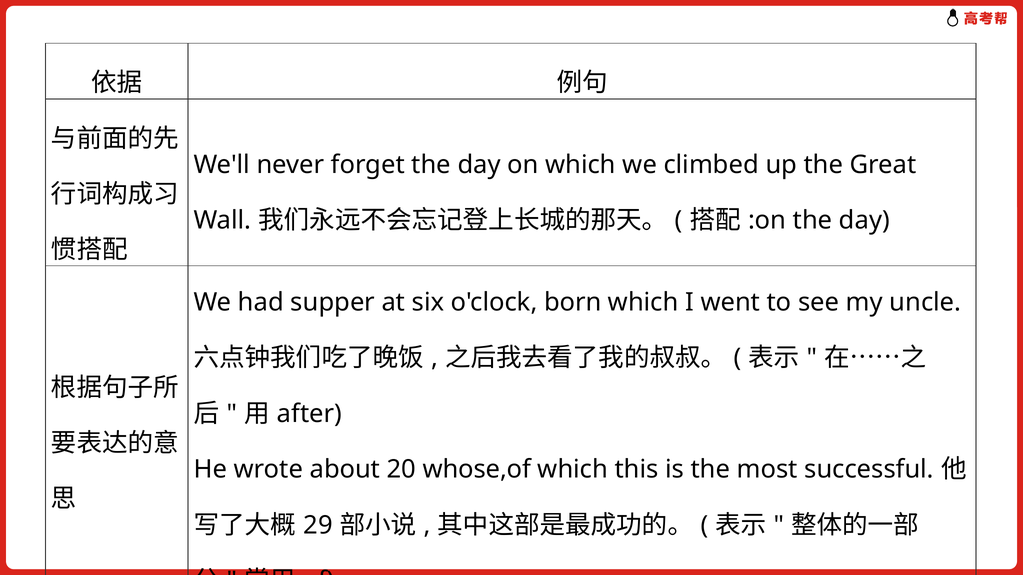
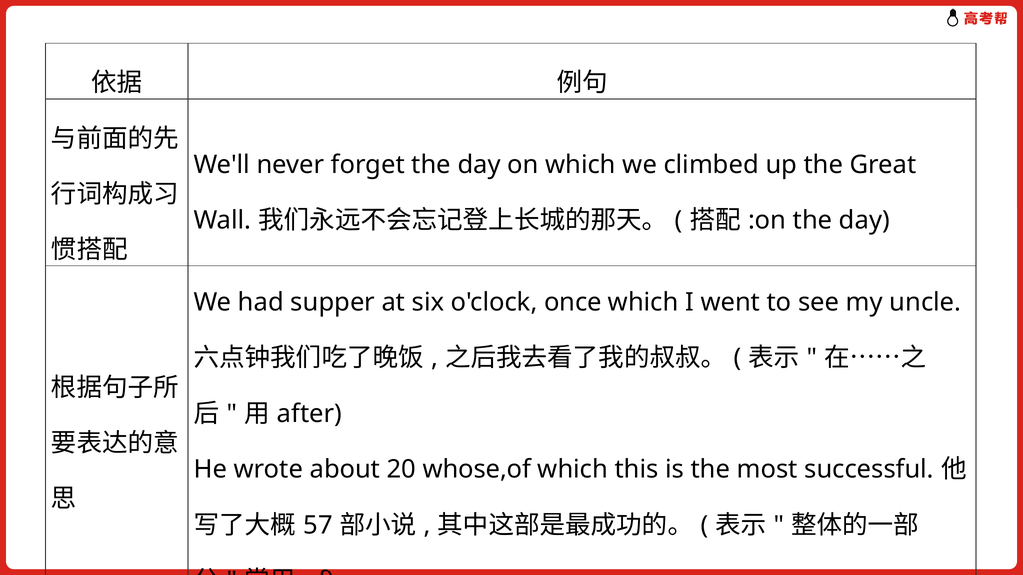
born: born -> once (573, 302)
29: 29 -> 57 (318, 526)
